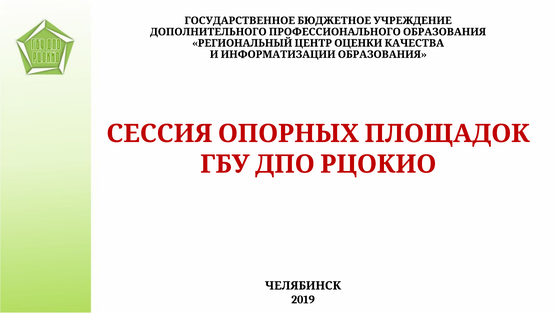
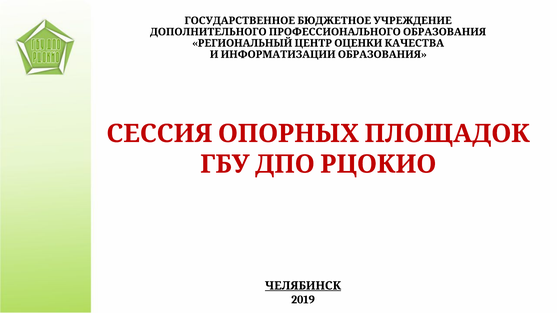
ЧЕЛЯБИНСК underline: none -> present (303, 286)
